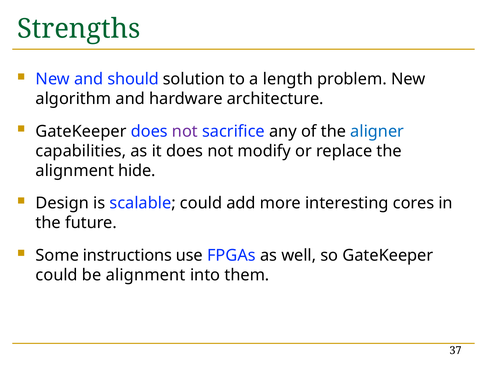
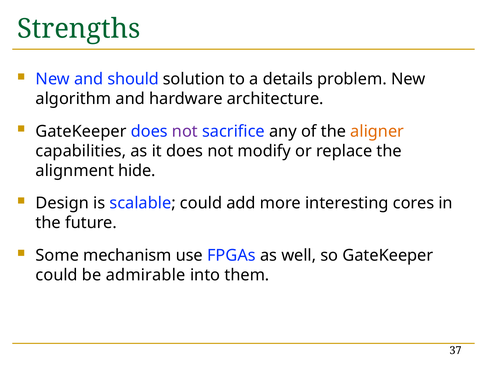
length: length -> details (288, 79)
aligner colour: blue -> orange (377, 131)
instructions: instructions -> mechanism (127, 255)
be alignment: alignment -> admirable (146, 275)
